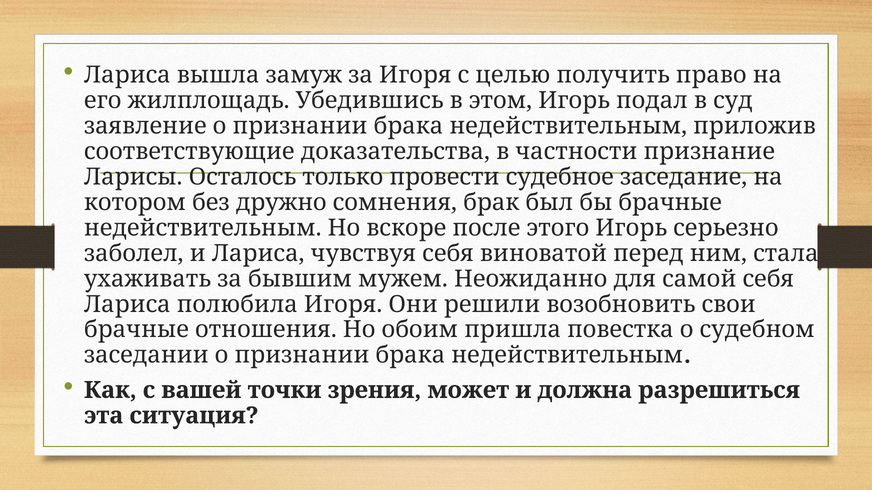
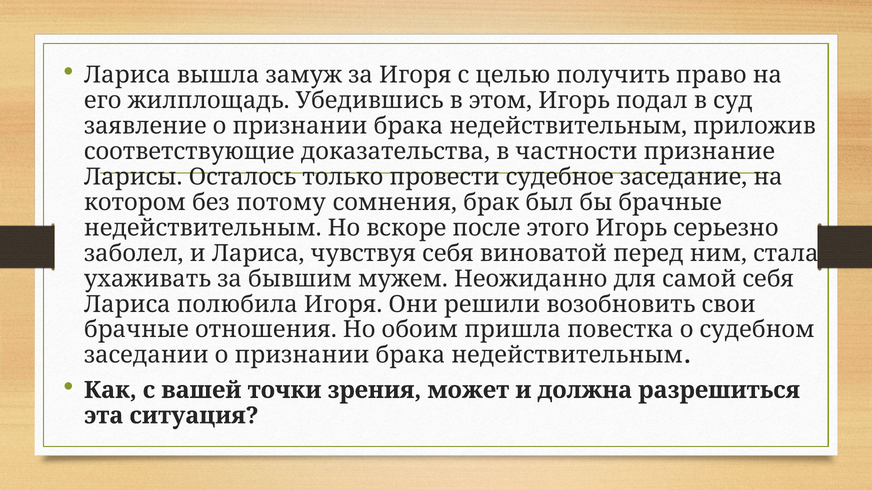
дружно: дружно -> потому (281, 203)
